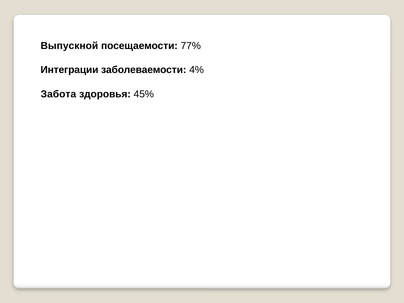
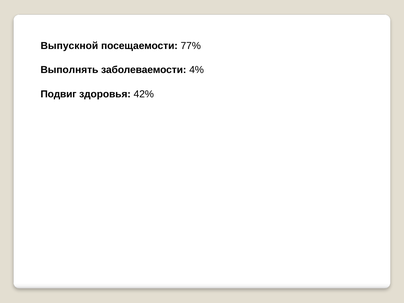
Интеграции: Интеграции -> Выполнять (69, 70)
Забота: Забота -> Подвиг (59, 94)
45%: 45% -> 42% (144, 94)
